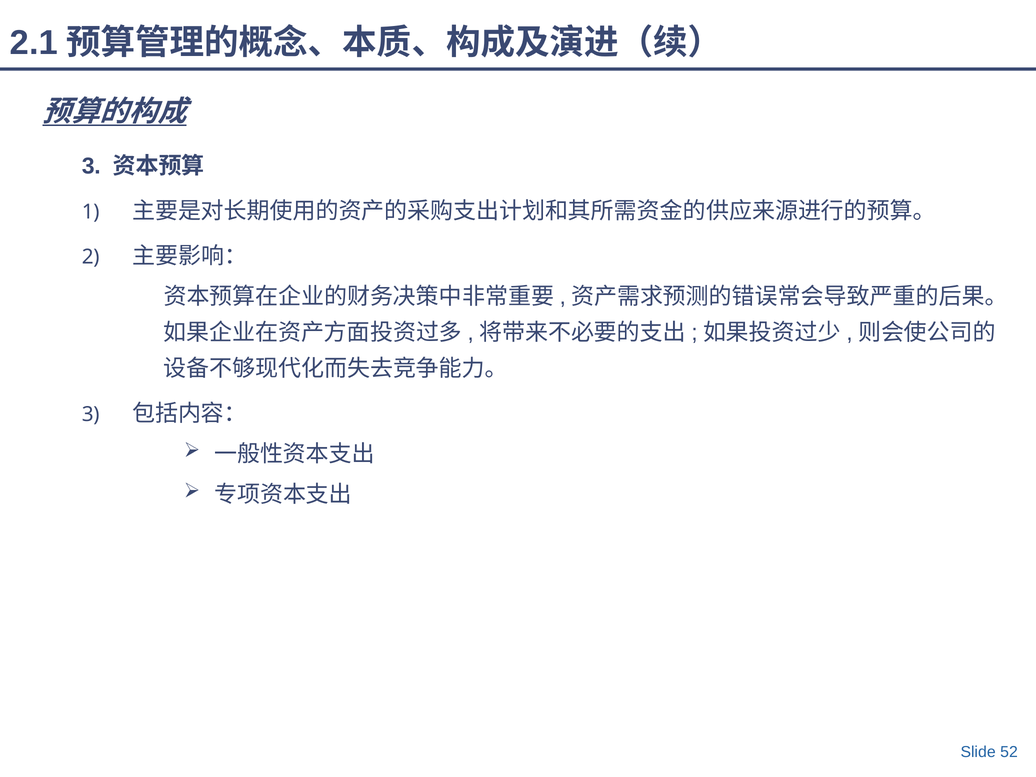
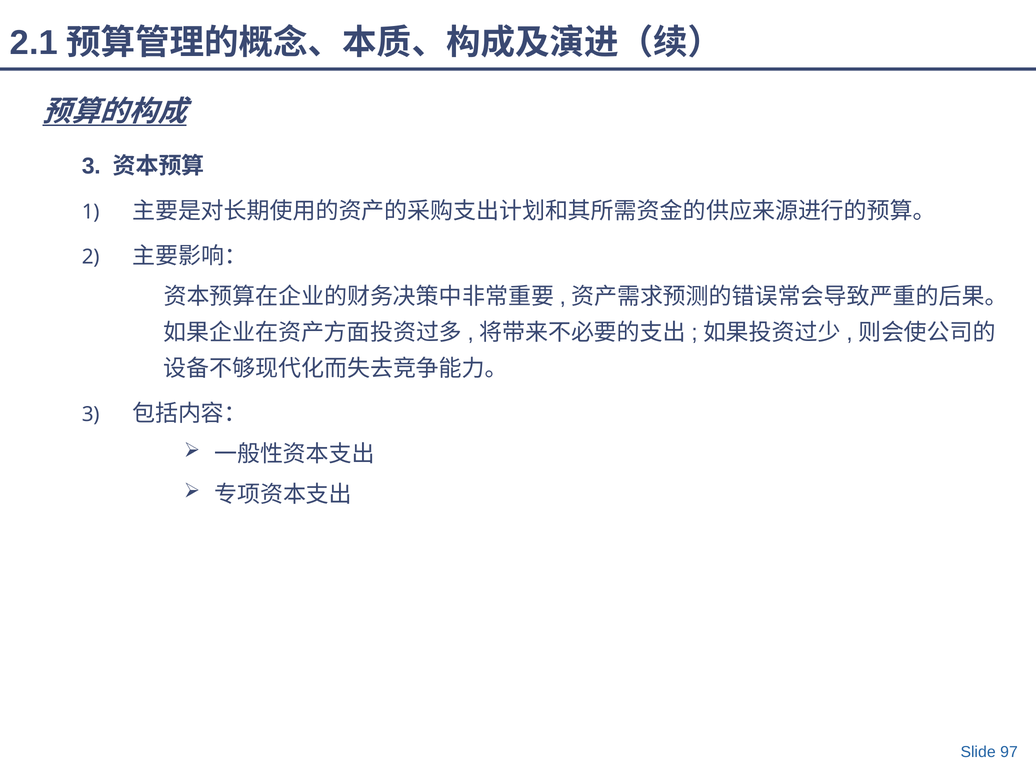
52: 52 -> 97 (1009, 752)
